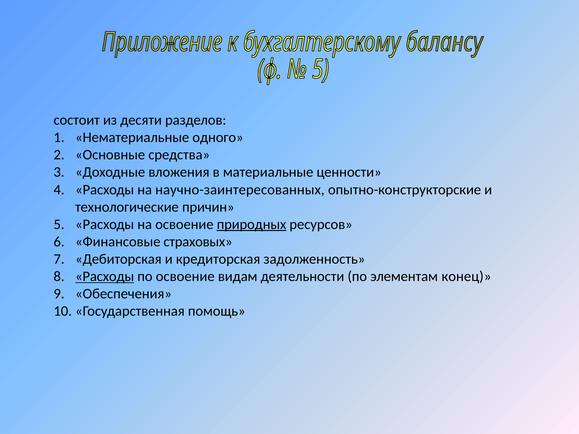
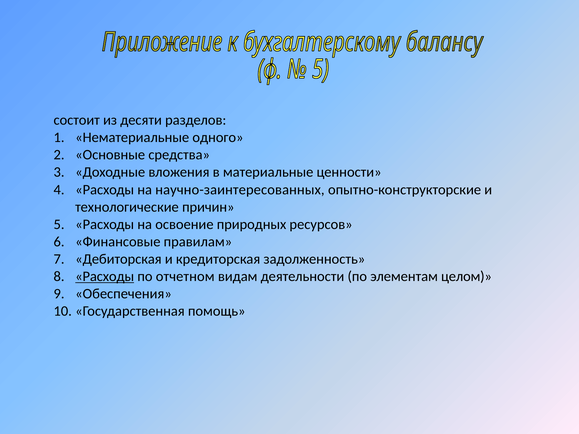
природных underline: present -> none (252, 224)
страховых: страховых -> правилам (198, 242)
по освоение: освоение -> отчетном (185, 277)
конец: конец -> целом (467, 277)
